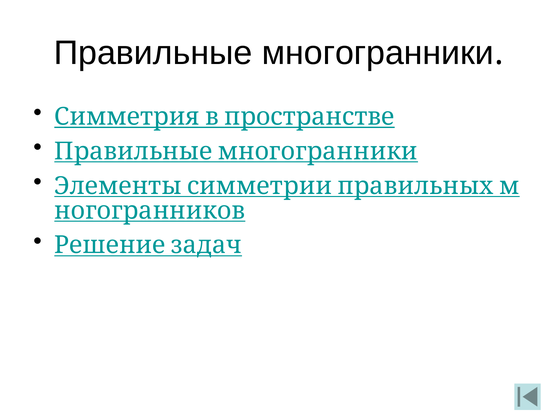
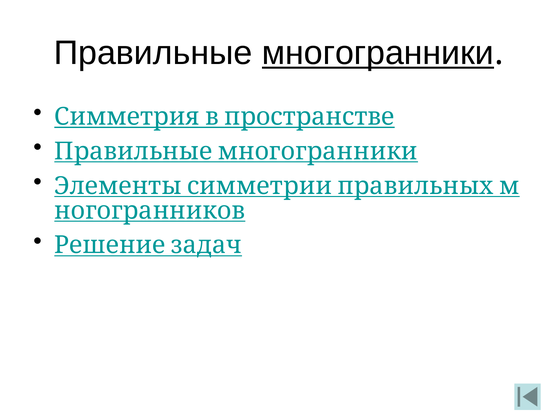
многогранники underline: none -> present (378, 53)
